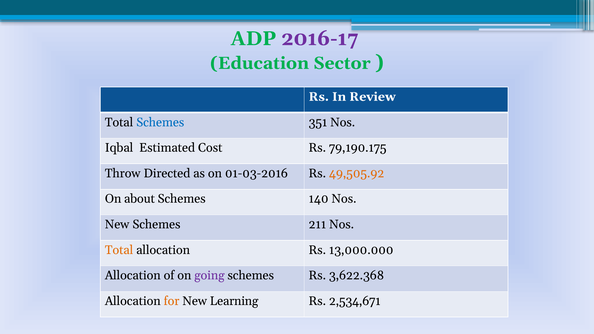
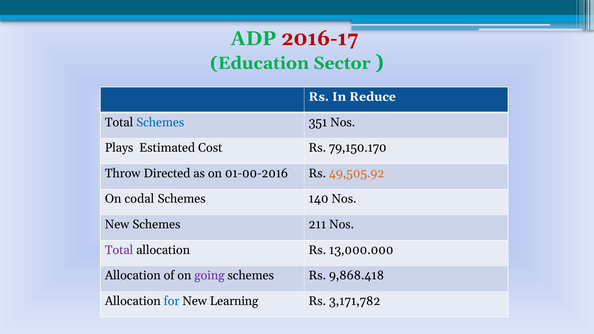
2016-17 colour: purple -> red (320, 39)
Review: Review -> Reduce (373, 97)
Iqbal: Iqbal -> Plays (119, 148)
79,190.175: 79,190.175 -> 79,150.170 (358, 148)
01-03-2016: 01-03-2016 -> 01-00-2016 (256, 173)
about: about -> codal (139, 199)
Total colour: orange -> purple (119, 250)
3,622.368: 3,622.368 -> 9,868.418 (357, 276)
for colour: orange -> blue (172, 301)
2,534,671: 2,534,671 -> 3,171,782 (355, 301)
